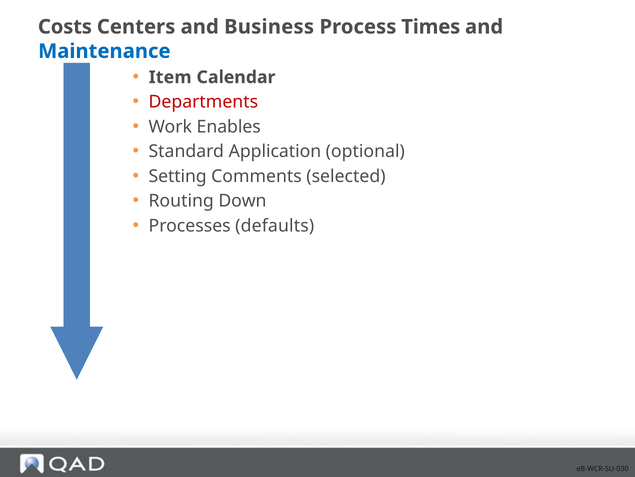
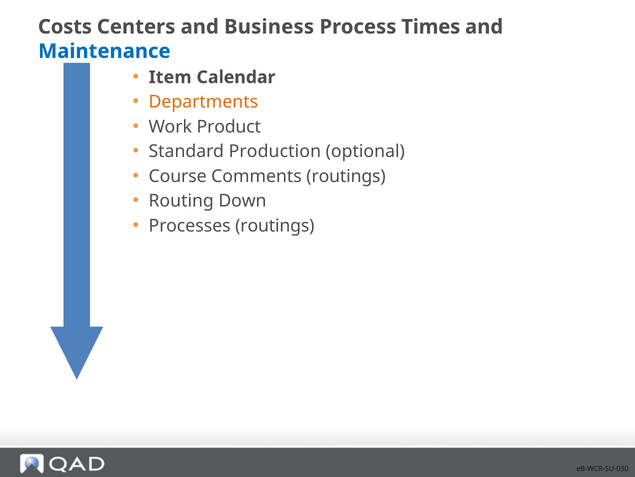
Departments colour: red -> orange (203, 102)
Enables: Enables -> Product (229, 127)
Application: Application -> Production (275, 151)
Setting: Setting -> Course (178, 176)
Comments selected: selected -> routings (346, 176)
Processes defaults: defaults -> routings (275, 225)
